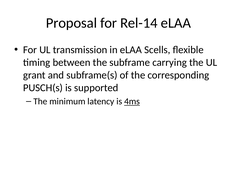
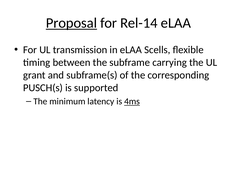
Proposal underline: none -> present (71, 23)
